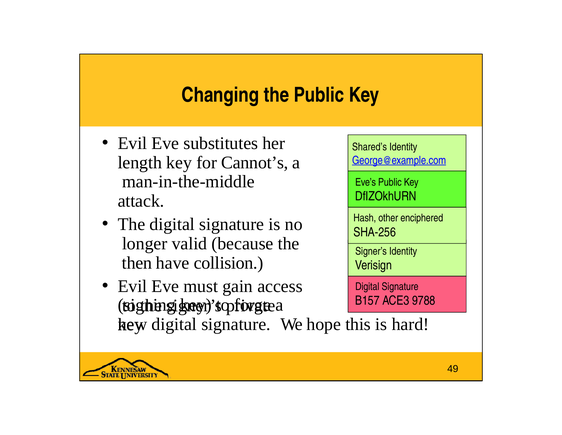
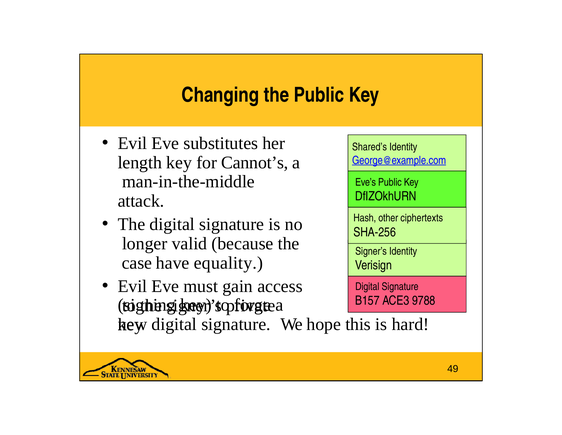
enciphered: enciphered -> ciphertexts (422, 218)
then: then -> case (137, 262)
collision: collision -> equality (228, 262)
